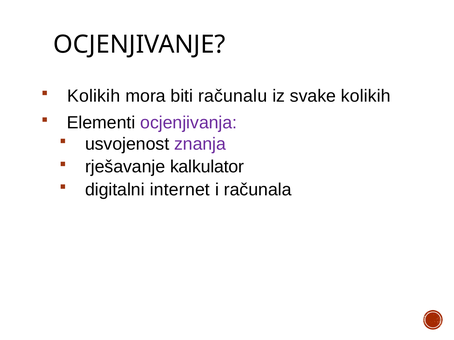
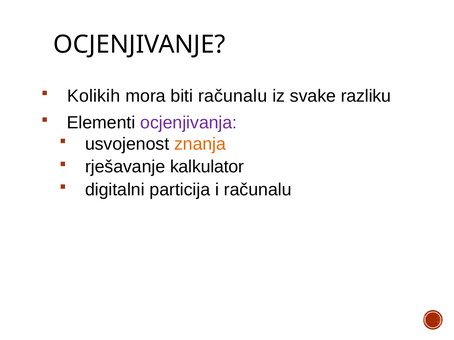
svake kolikih: kolikih -> razliku (366, 96)
znanja colour: purple -> orange (200, 144)
internet: internet -> particija (180, 190)
i računala: računala -> računalu (258, 190)
